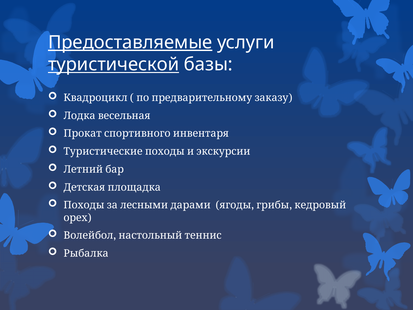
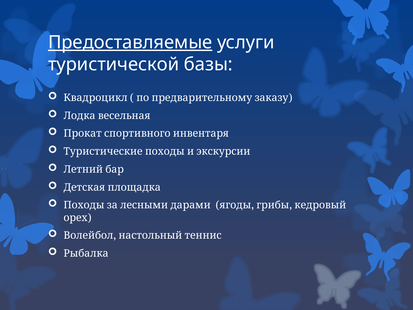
туристической underline: present -> none (114, 64)
